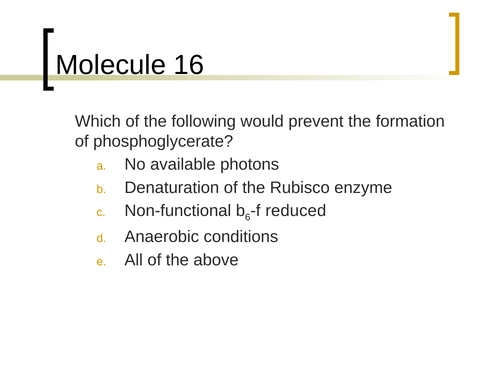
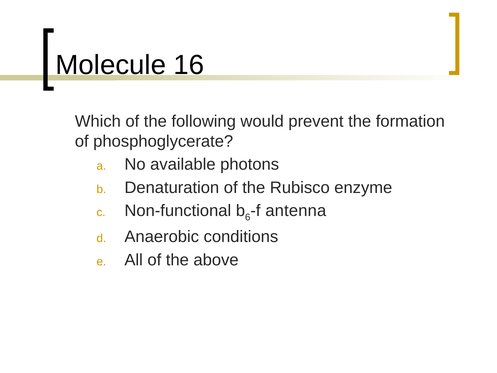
reduced: reduced -> antenna (296, 211)
